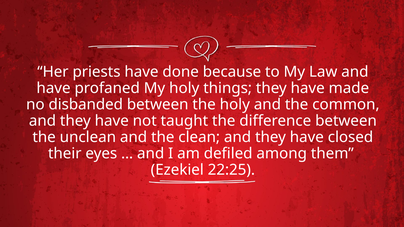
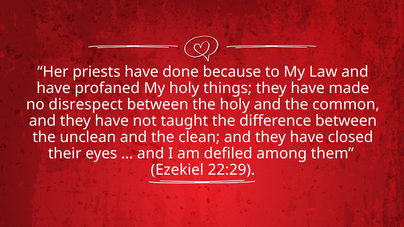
disbanded: disbanded -> disrespect (86, 105)
22:25: 22:25 -> 22:29 (231, 170)
